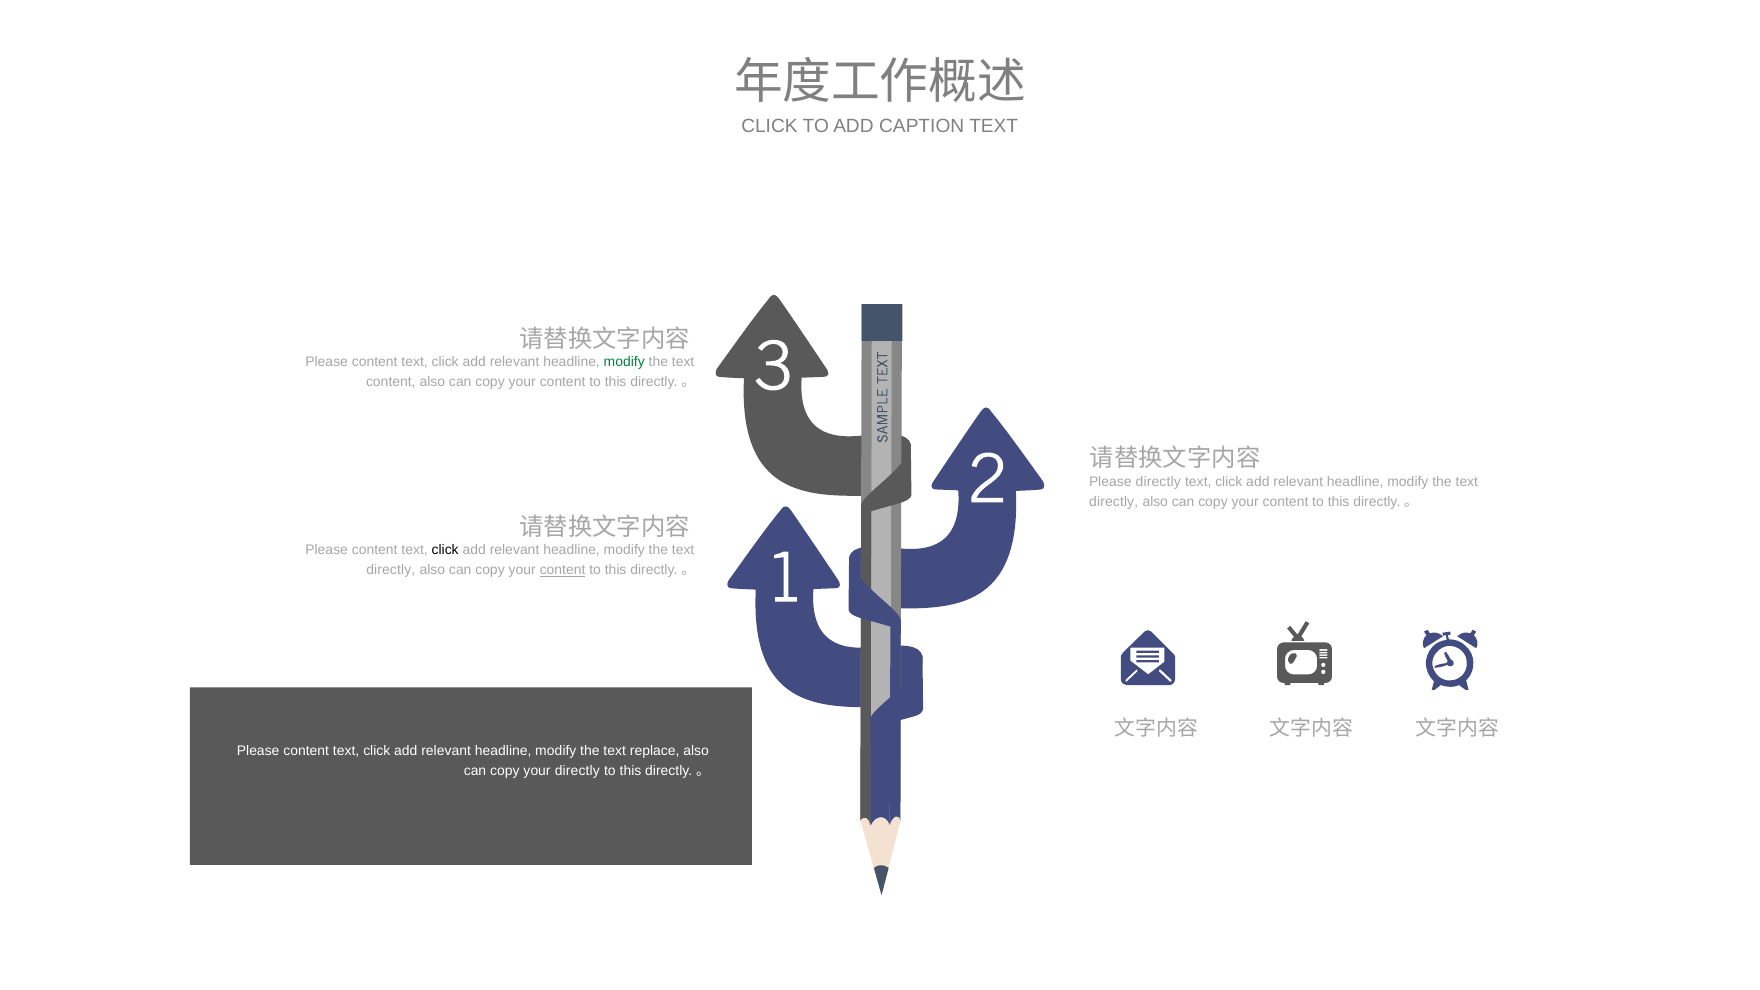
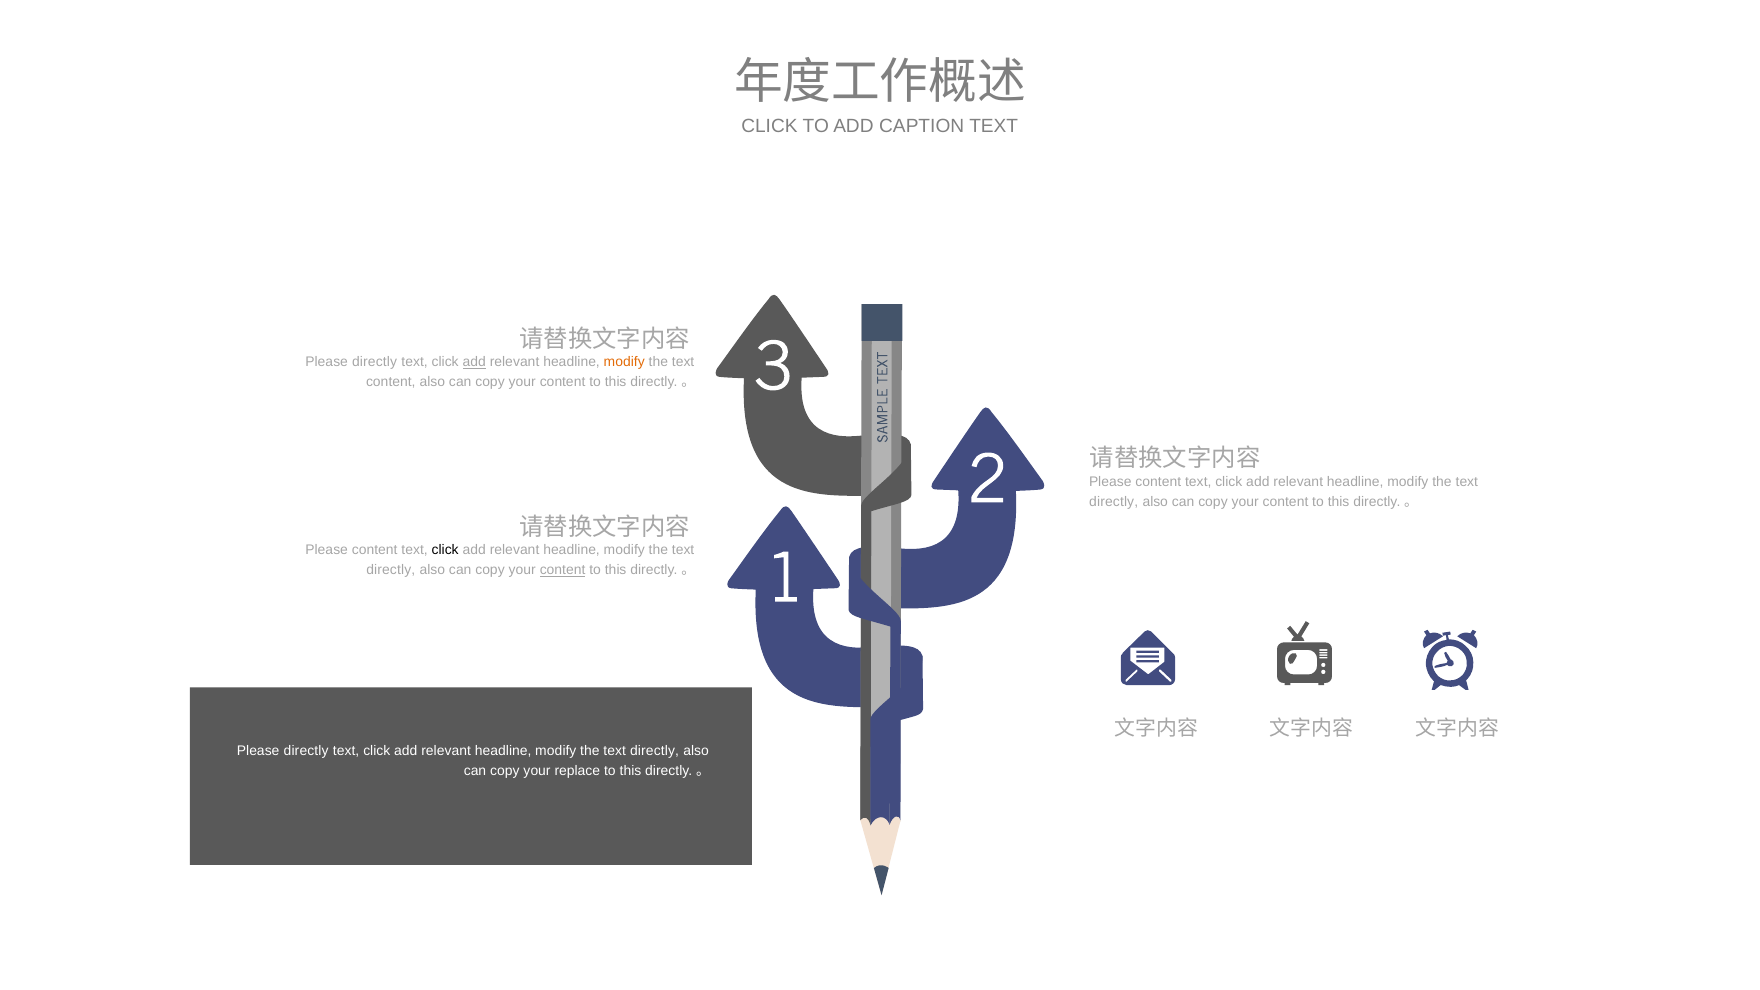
content: content -> directly (375, 362)
add underline: none -> present (474, 362)
modify colour: green -> orange (624, 362)
directly: directly -> content (1158, 482)
content: content -> directly (306, 751)
replace: replace -> directly (655, 751)
your directly: directly -> replace (577, 771)
